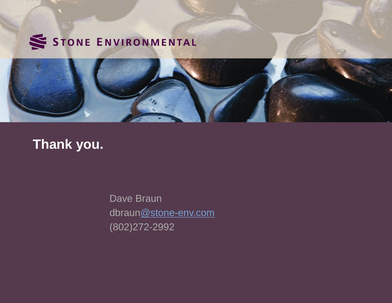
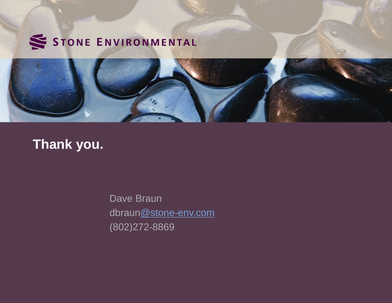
802)272-2992: 802)272-2992 -> 802)272-8869 (142, 227)
